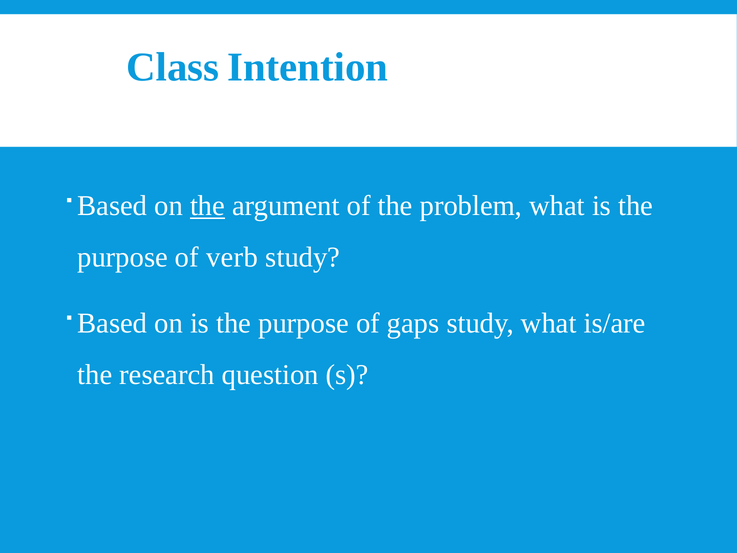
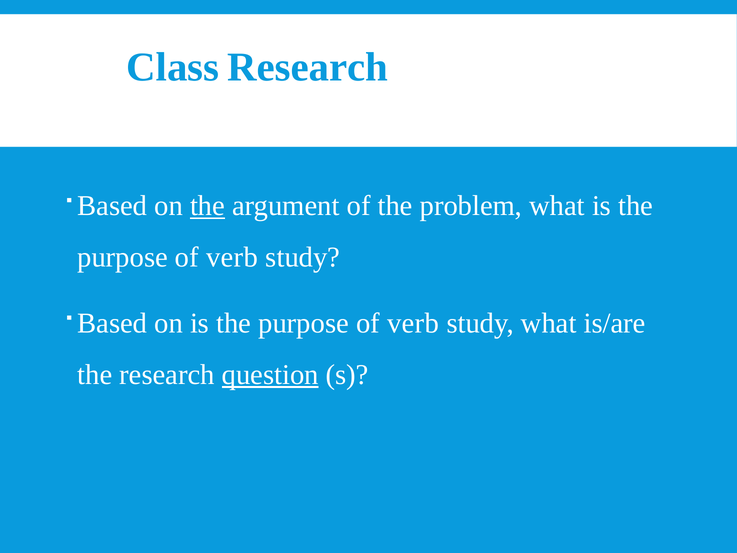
Class Intention: Intention -> Research (308, 67)
gaps: gaps -> verb (413, 323)
question underline: none -> present (270, 375)
